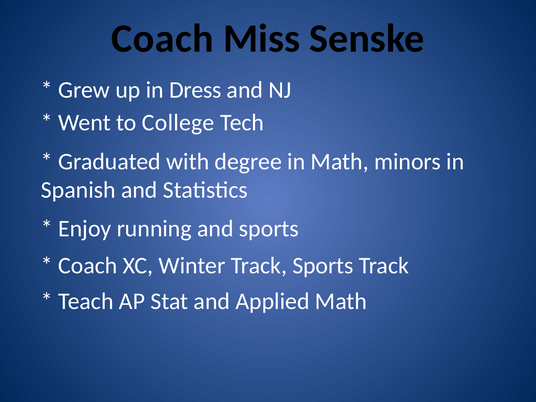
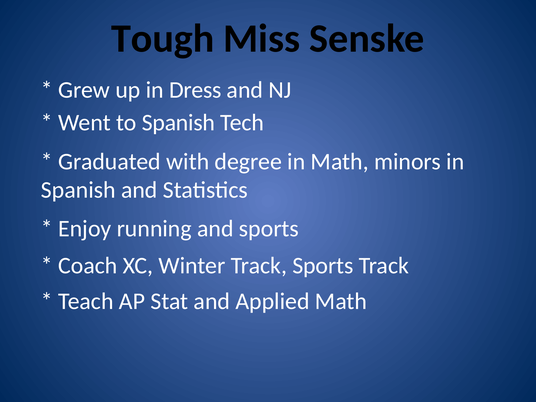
Coach: Coach -> Tough (163, 39)
to College: College -> Spanish (178, 123)
